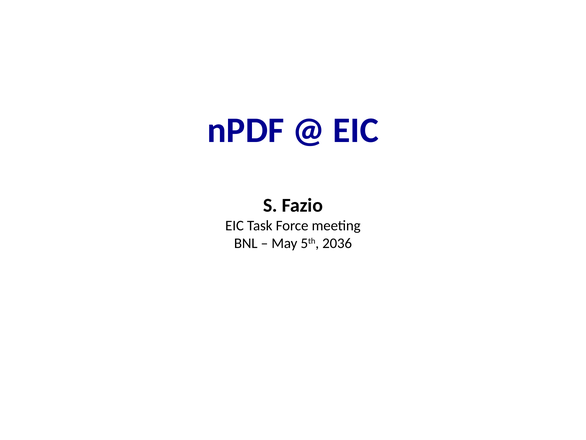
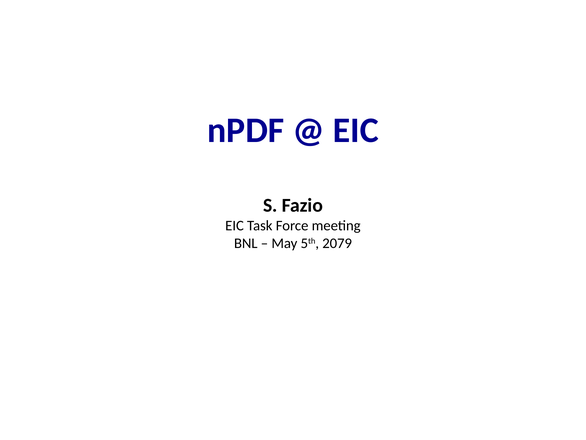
2036: 2036 -> 2079 (337, 243)
